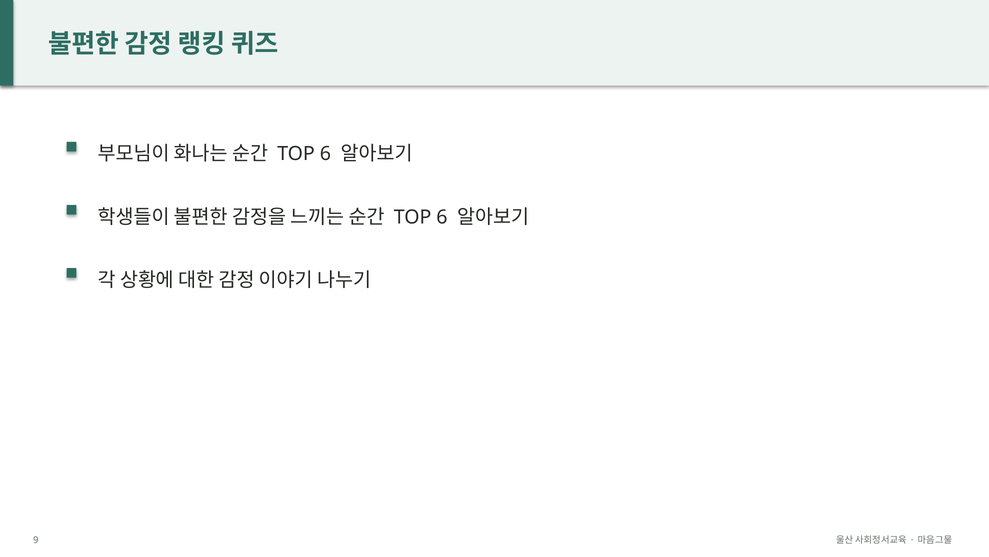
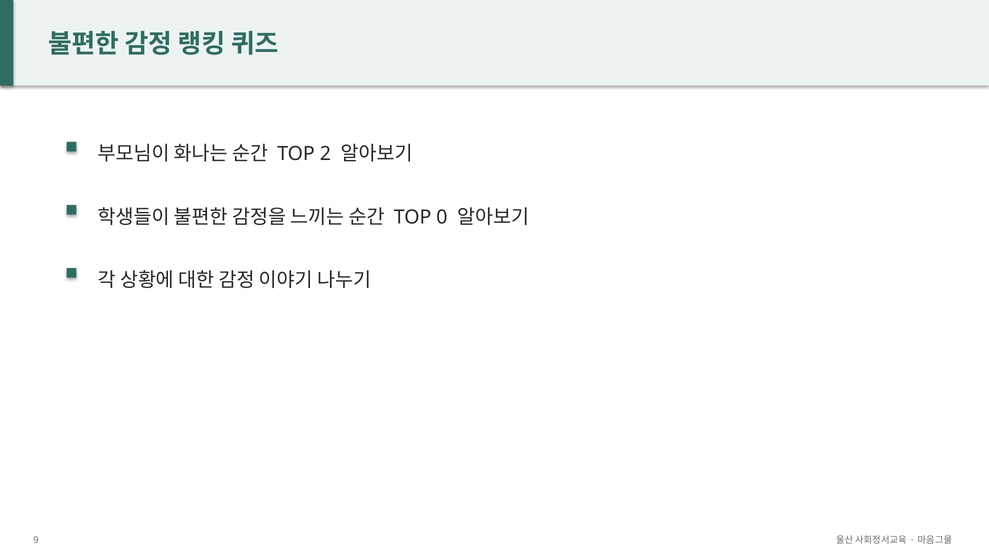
6: 6 -> 2 (325, 154)
6: 6 -> 0 (442, 217)
